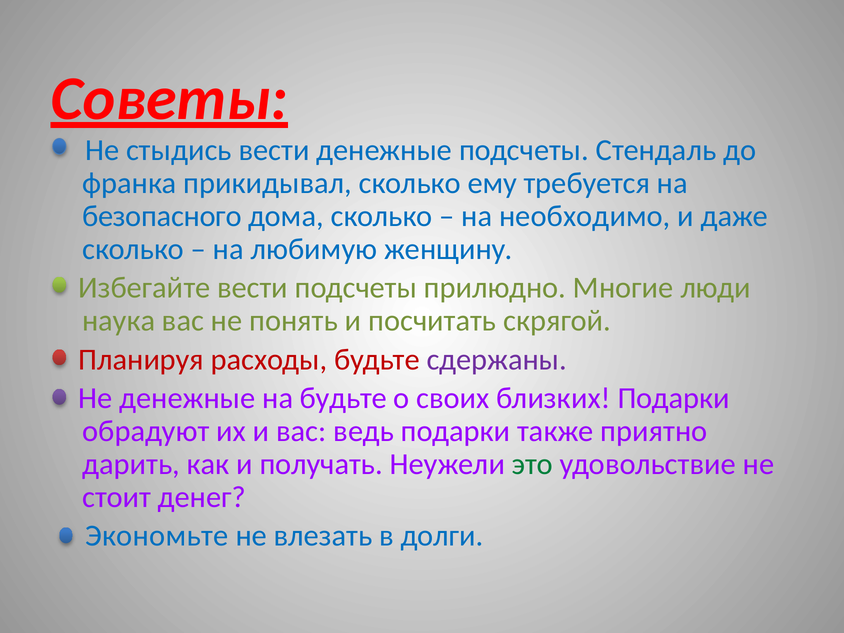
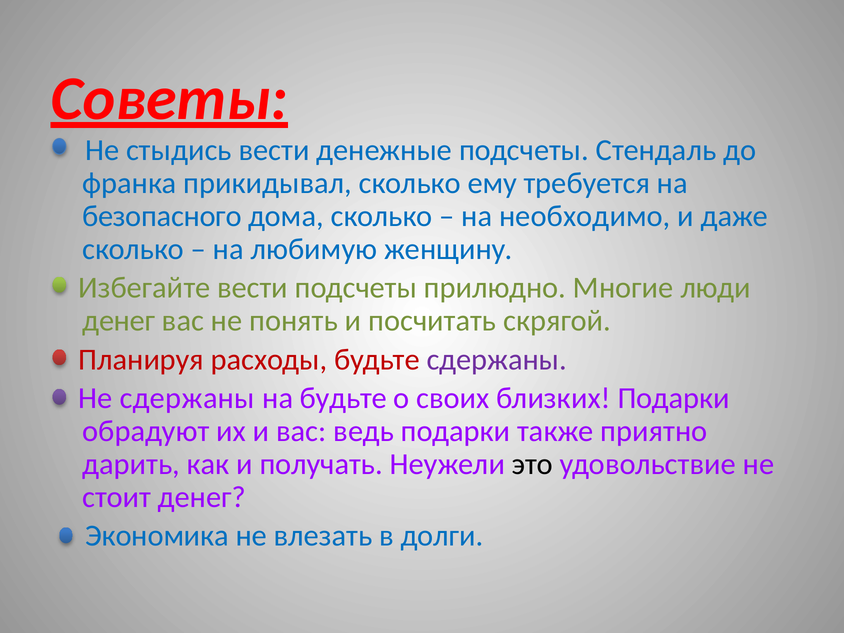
наука: наука -> денег (119, 321)
Не денежные: денежные -> сдержаны (187, 398)
это colour: green -> black (532, 464)
Экономьте: Экономьте -> Экономика (157, 536)
